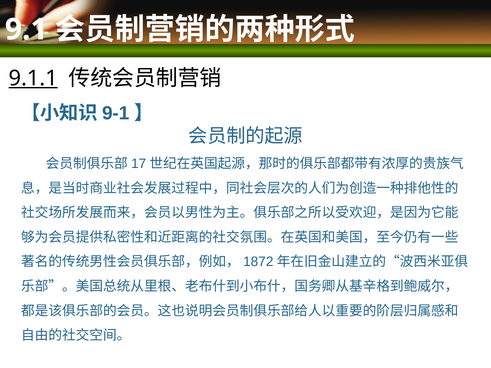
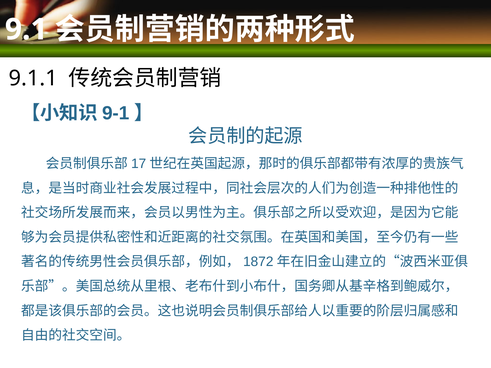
9.1.1 underline: present -> none (33, 78)
